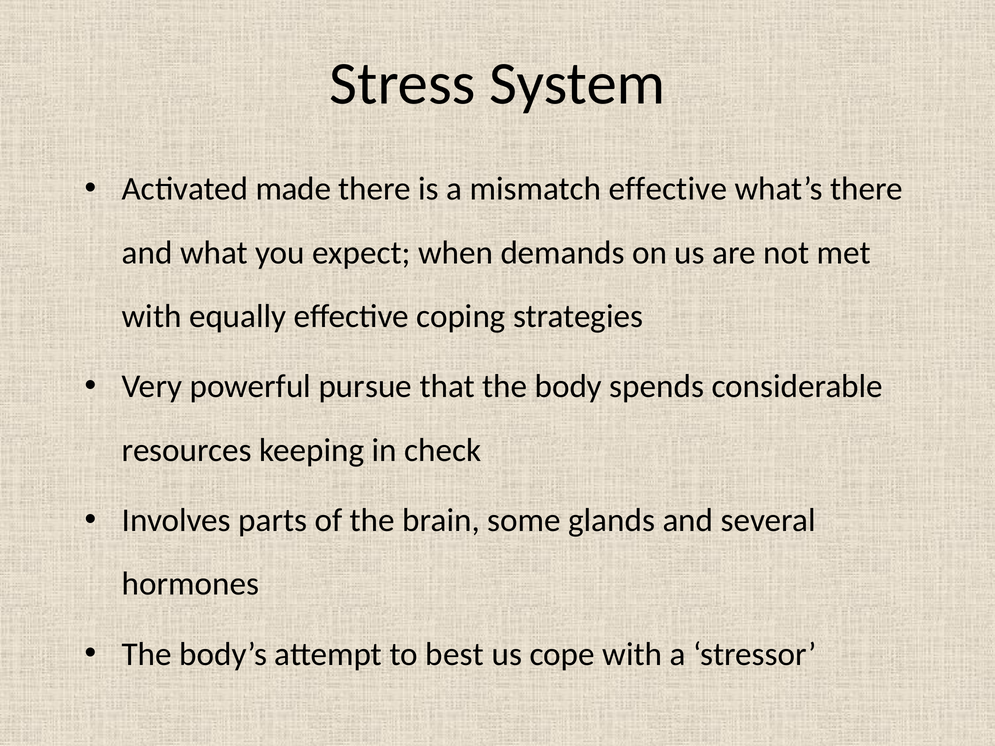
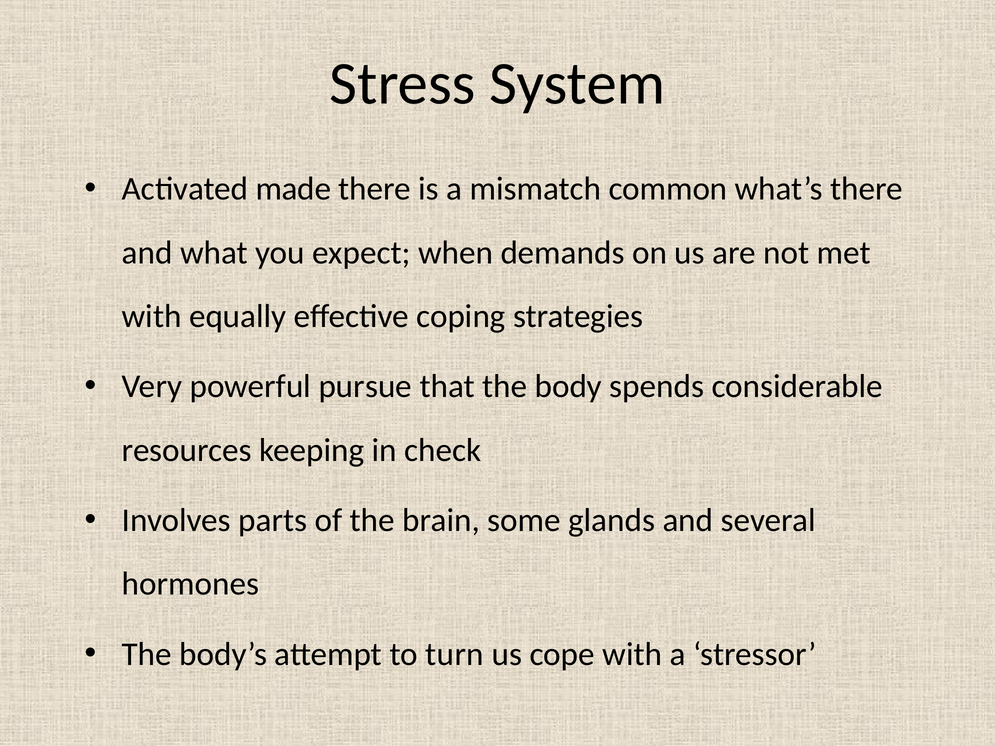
mismatch effective: effective -> common (668, 189)
best: best -> turn (455, 655)
